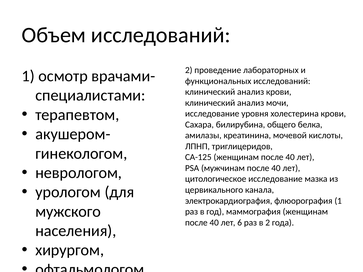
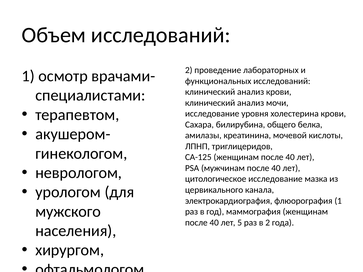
6: 6 -> 5 (240, 223)
